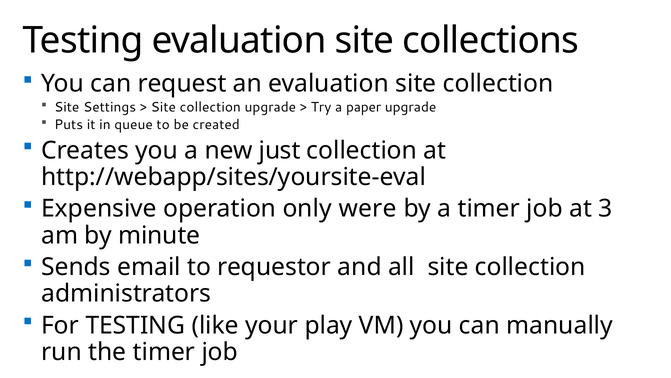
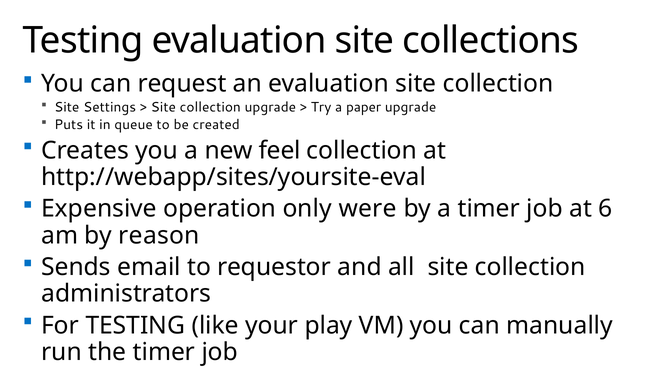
just: just -> feel (280, 150)
3: 3 -> 6 (605, 208)
minute: minute -> reason (159, 235)
